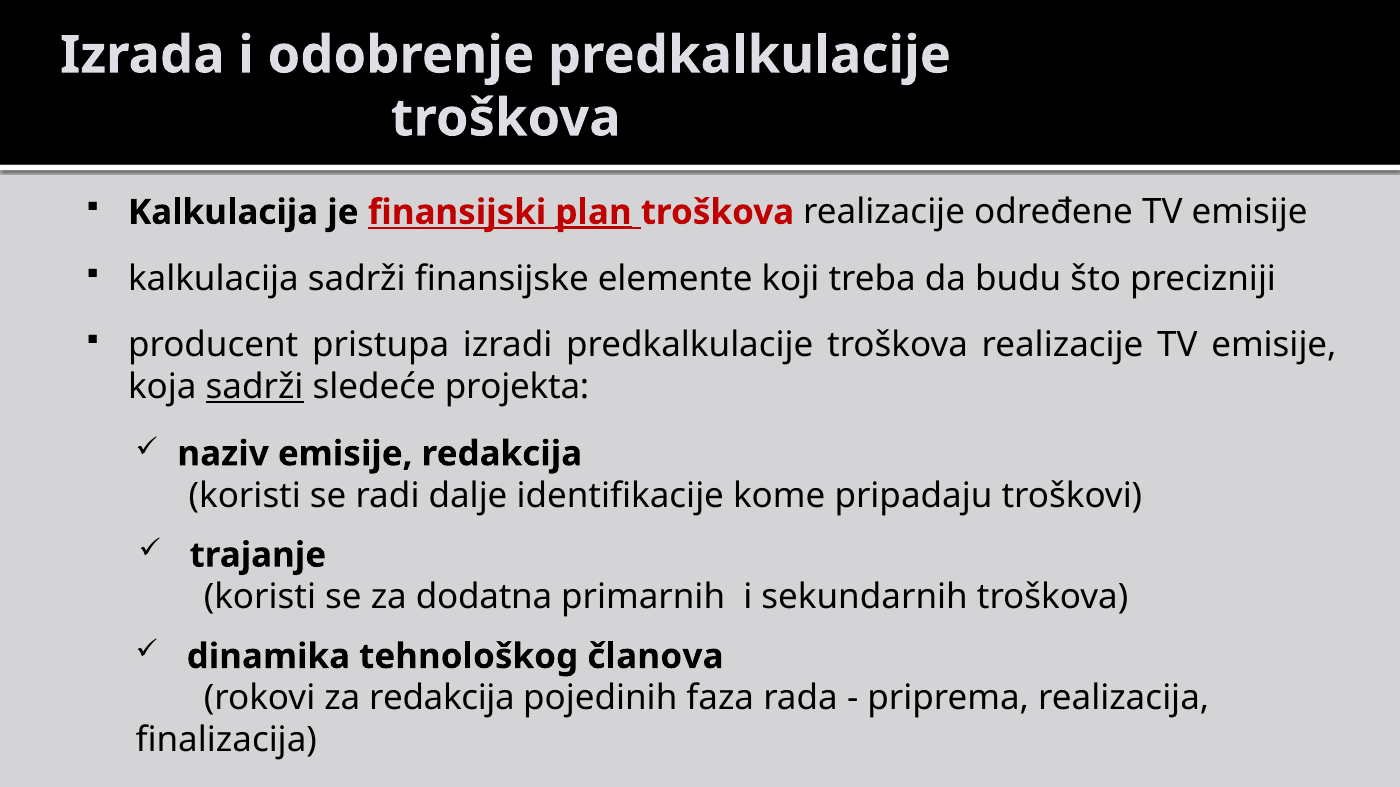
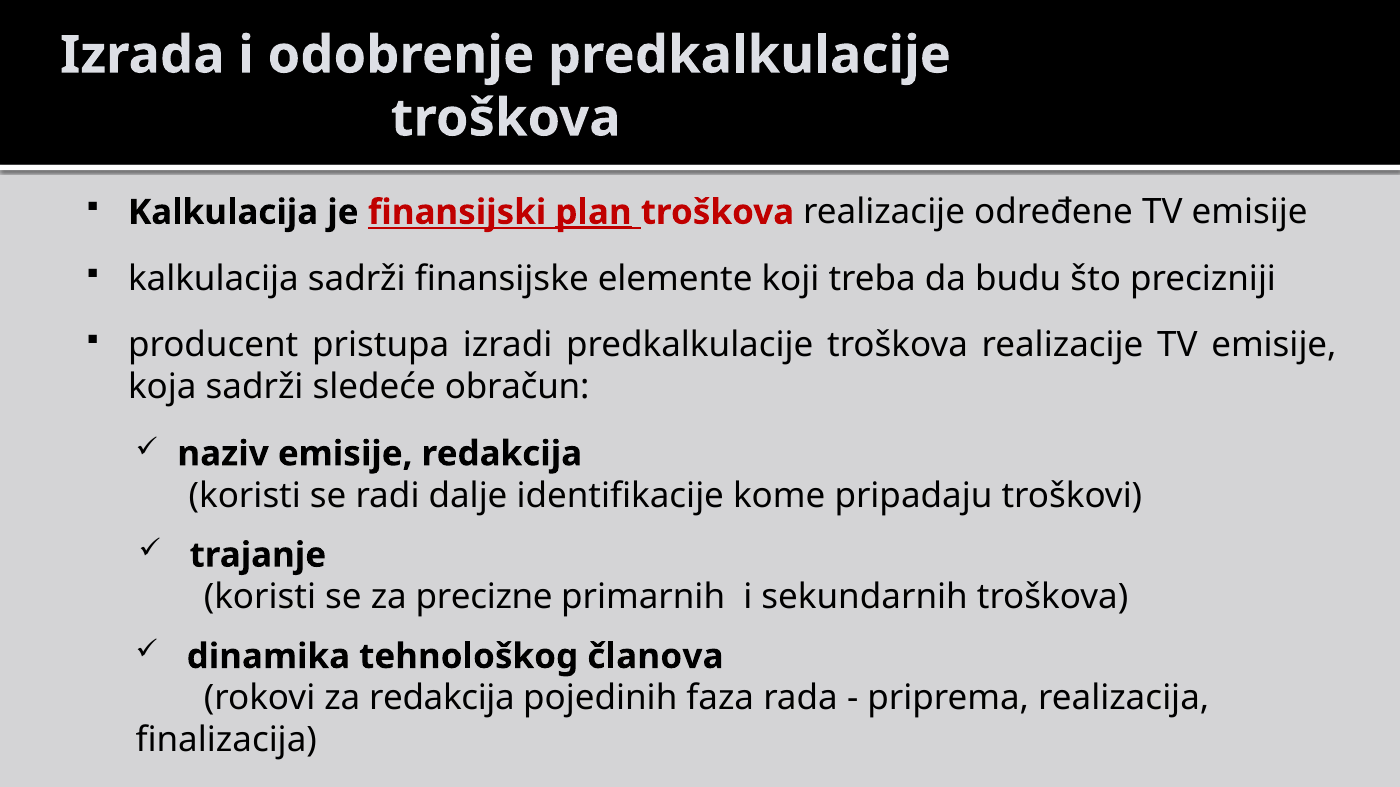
sadrži underline: present -> none (255, 388)
projekta: projekta -> obračun (517, 388)
dodatna: dodatna -> precizne (484, 597)
